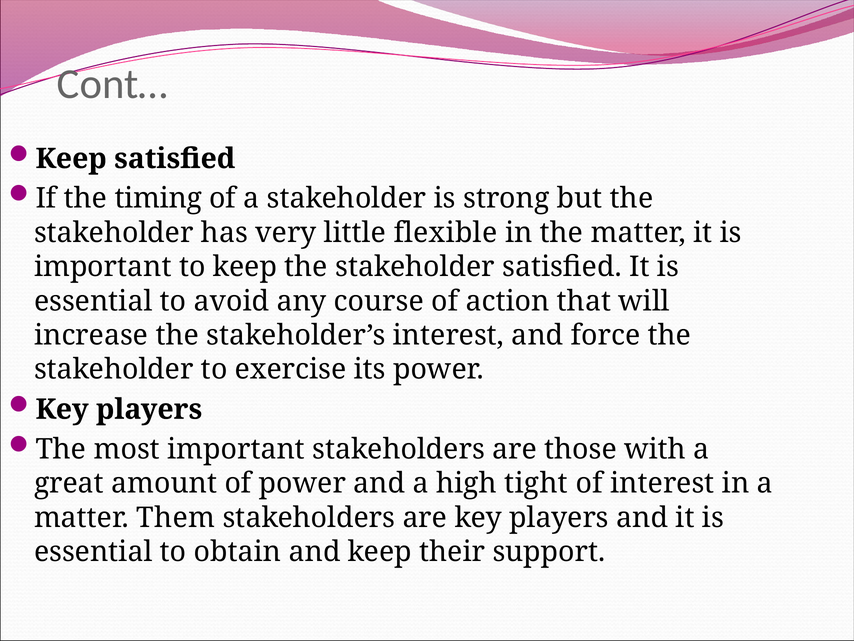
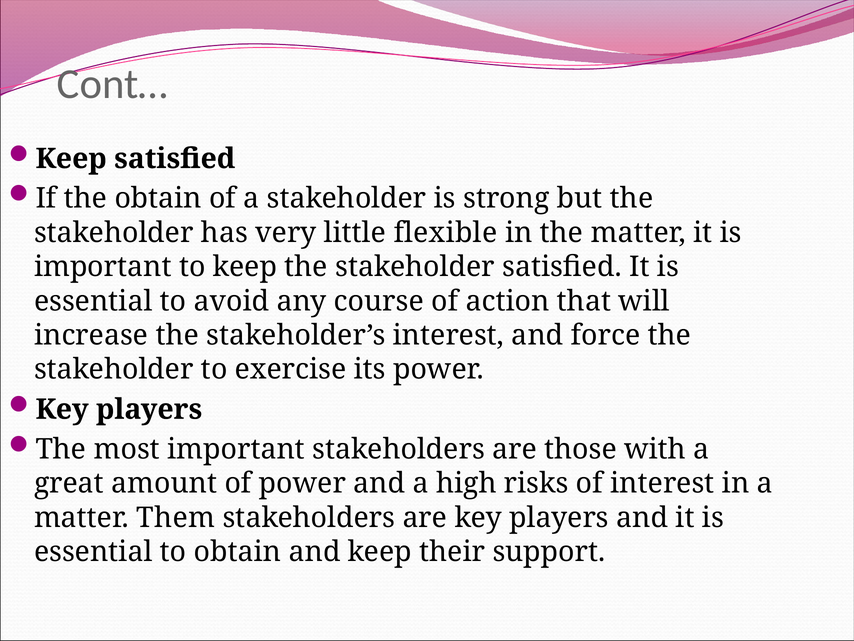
the timing: timing -> obtain (158, 198)
tight: tight -> risks (536, 483)
